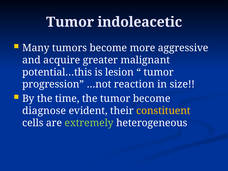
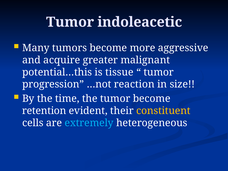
lesion: lesion -> tissue (119, 72)
diagnose: diagnose -> retention (44, 111)
extremely colour: light green -> light blue (89, 123)
